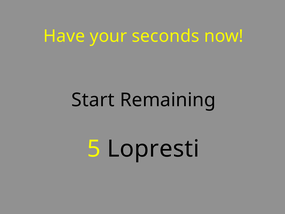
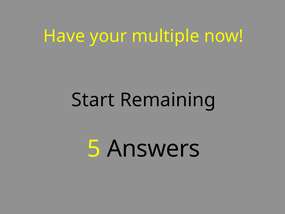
seconds: seconds -> multiple (166, 36)
Lopresti: Lopresti -> Answers (153, 149)
